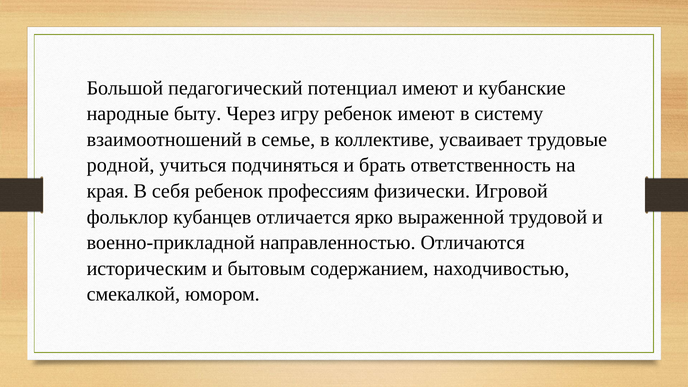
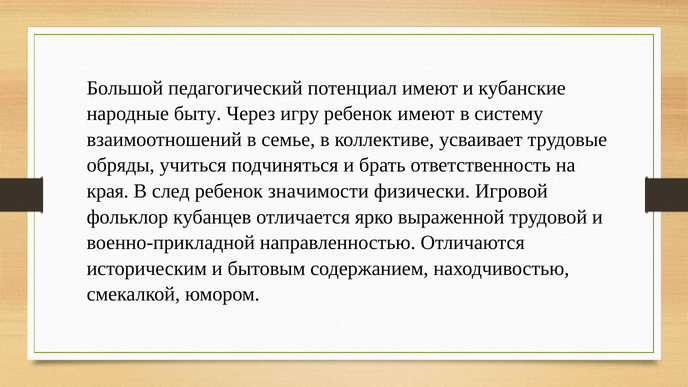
родной: родной -> обряды (121, 165)
себя: себя -> след (171, 191)
профессиям: профессиям -> значимости (318, 191)
